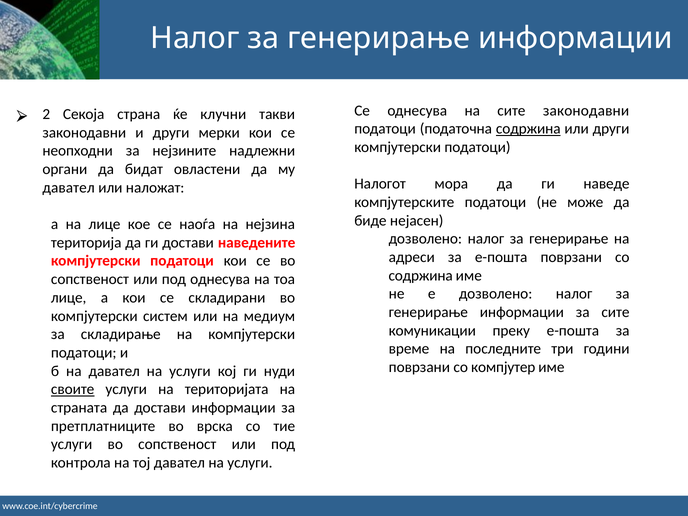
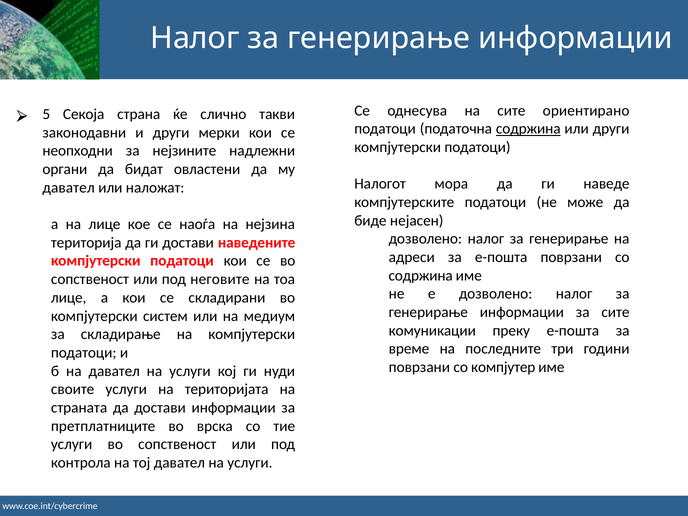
сите законодавни: законодавни -> ориентирано (586, 111)
2: 2 -> 5 (46, 114)
клучни: клучни -> слично (223, 114)
под однесува: однесува -> неговите (220, 279)
своите underline: present -> none (73, 389)
